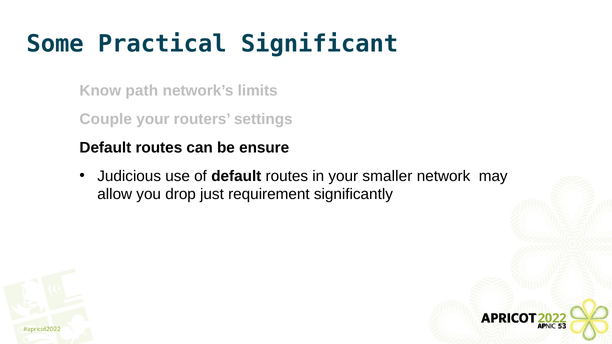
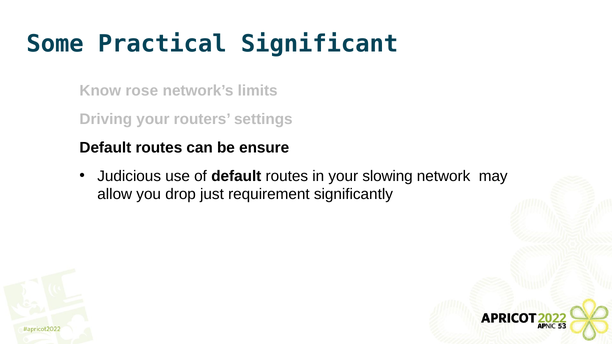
path: path -> rose (142, 91)
Couple: Couple -> Driving (106, 119)
smaller: smaller -> slowing (388, 176)
